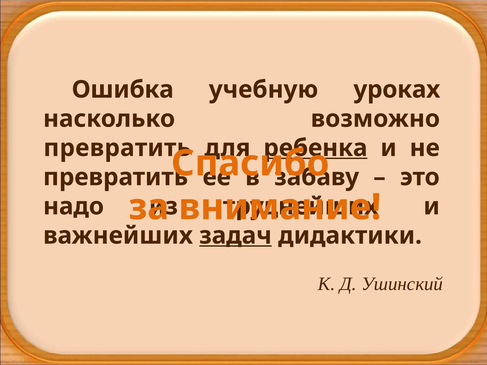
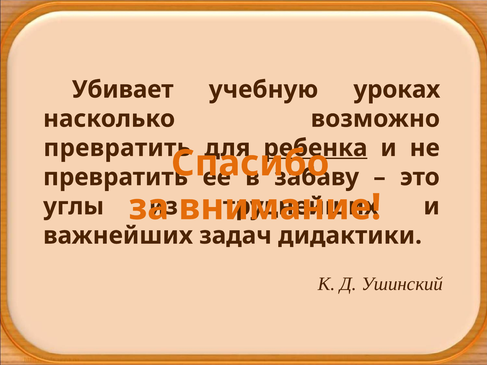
Ошибка: Ошибка -> Убивает (123, 90)
надо: надо -> углы (74, 207)
задач underline: present -> none (236, 236)
